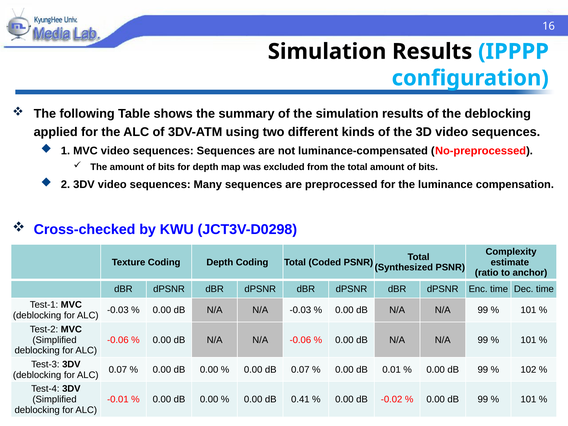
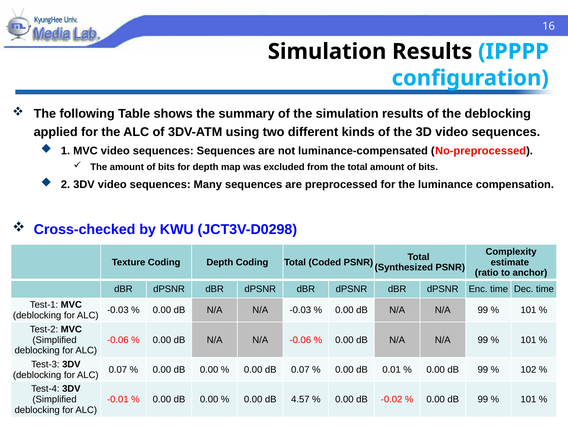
0.41: 0.41 -> 4.57 (300, 399)
